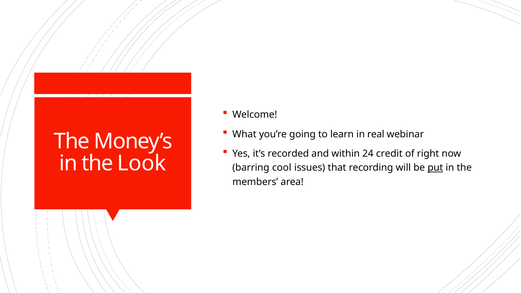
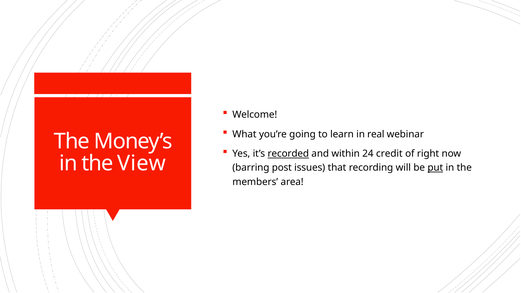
recorded underline: none -> present (288, 154)
Look: Look -> View (142, 163)
cool: cool -> post (282, 168)
